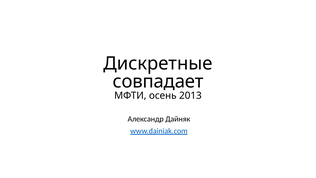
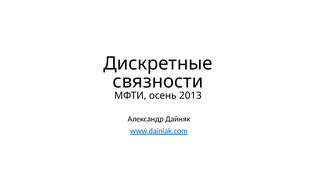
совпадает: совпадает -> связности (158, 81)
